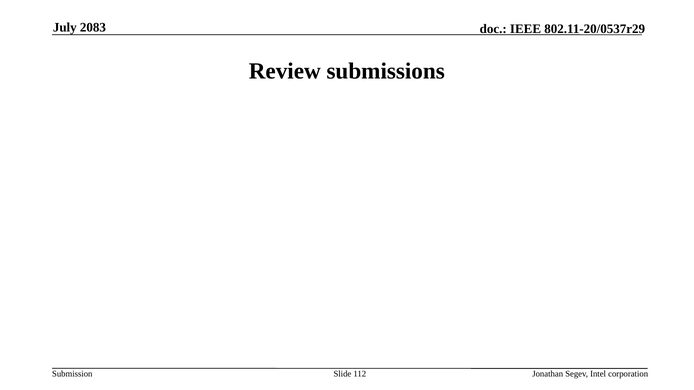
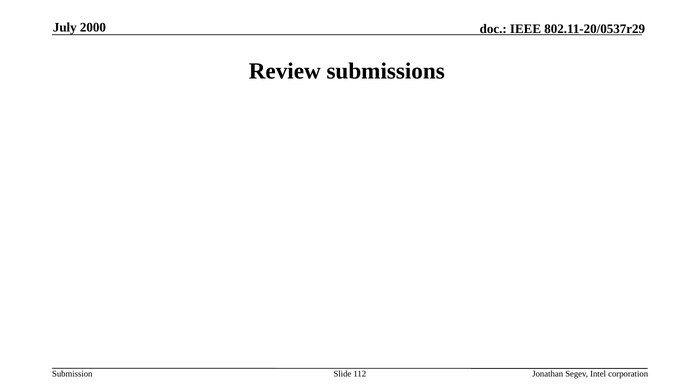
2083: 2083 -> 2000 (93, 28)
